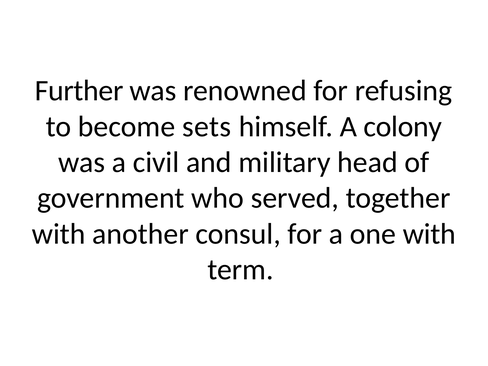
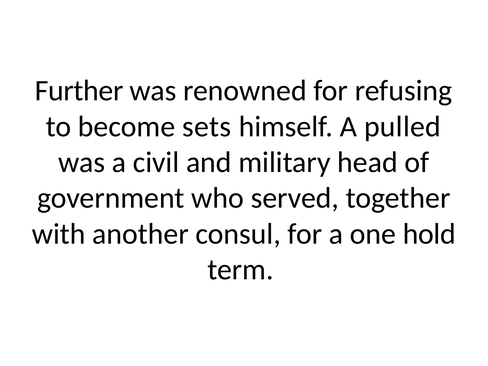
colony: colony -> pulled (402, 127)
one with: with -> hold (429, 234)
